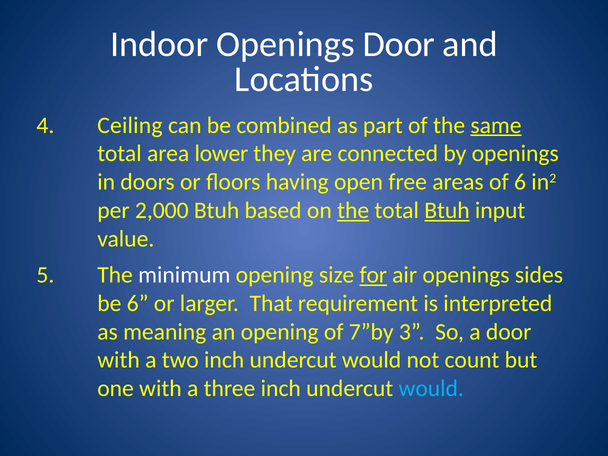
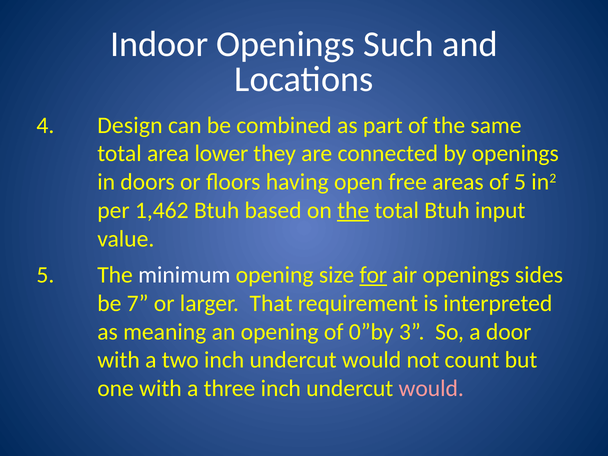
Openings Door: Door -> Such (399, 44)
Ceiling: Ceiling -> Design (130, 125)
same underline: present -> none (496, 125)
of 6: 6 -> 5 (520, 182)
2,000: 2,000 -> 1,462 (162, 210)
Btuh underline: present -> none (447, 210)
be 6: 6 -> 7 (138, 303)
7”by: 7”by -> 0”by (371, 332)
would colour: light blue -> pink (431, 389)
